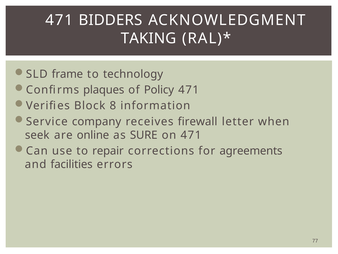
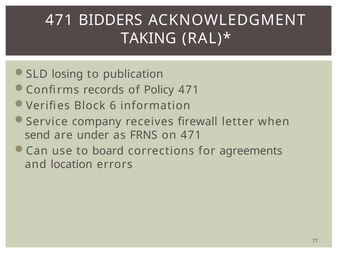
frame: frame -> losing (67, 74)
technology: technology -> publication (133, 74)
plaques: plaques -> records (104, 90)
8: 8 -> 6 (113, 106)
seek: seek -> send (37, 135)
online: online -> under (93, 135)
SURE: SURE -> FRNS (144, 135)
repair: repair -> board (108, 151)
facilities: facilities -> location (72, 164)
